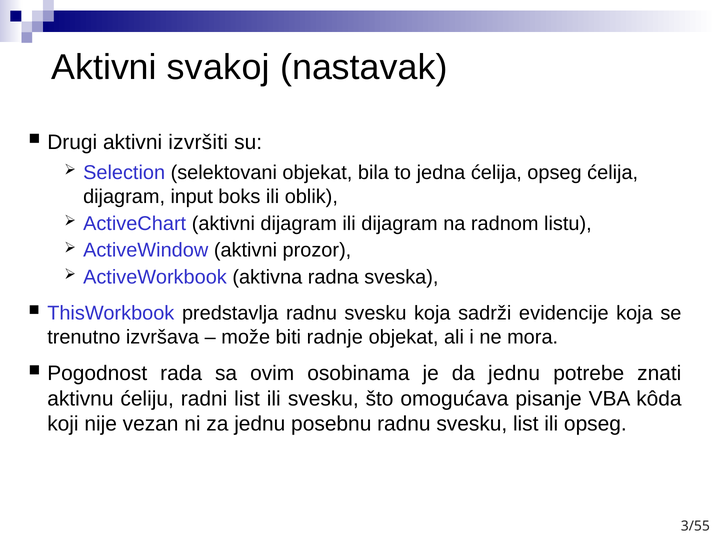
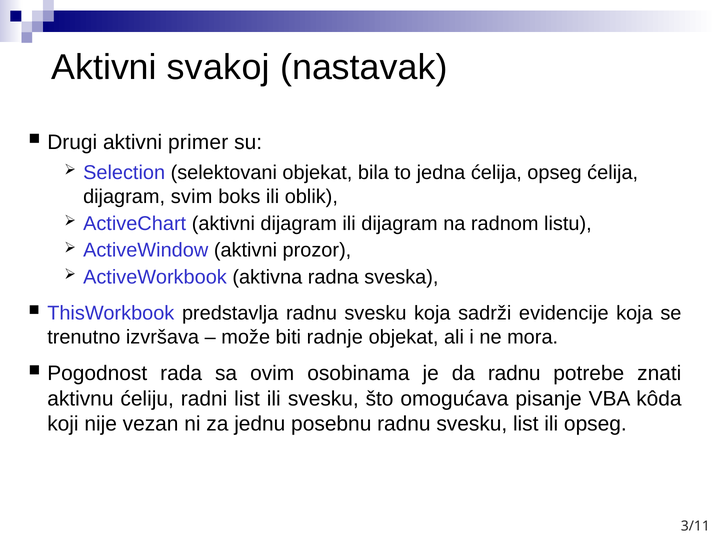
izvršiti: izvršiti -> primer (198, 142)
input: input -> svim (192, 196)
da jednu: jednu -> radnu (514, 373)
3/55: 3/55 -> 3/11 (695, 526)
